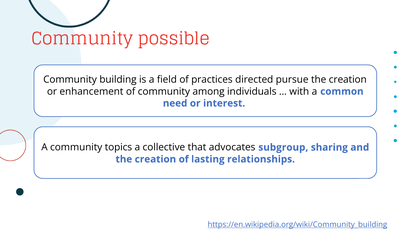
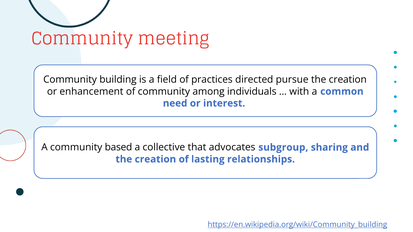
possible: possible -> meeting (174, 39)
topics: topics -> based (118, 148)
